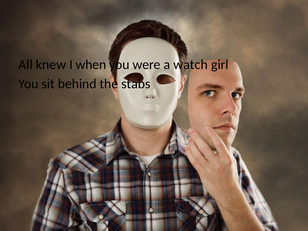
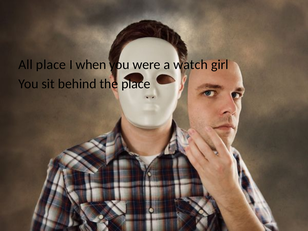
All knew: knew -> place (51, 65)
the stabs: stabs -> place (136, 84)
